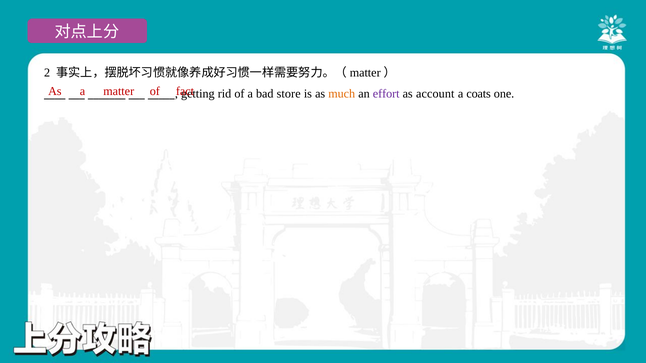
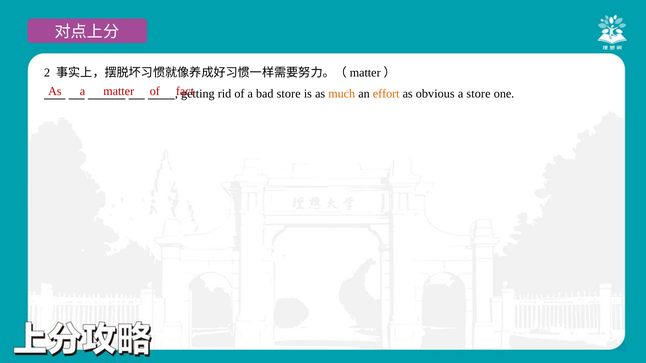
effort colour: purple -> orange (386, 94)
account: account -> obvious (435, 94)
a coats: coats -> store (478, 94)
